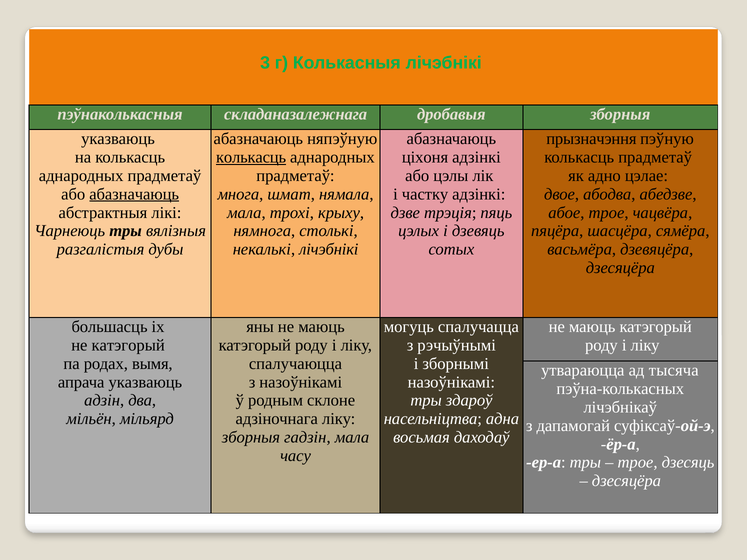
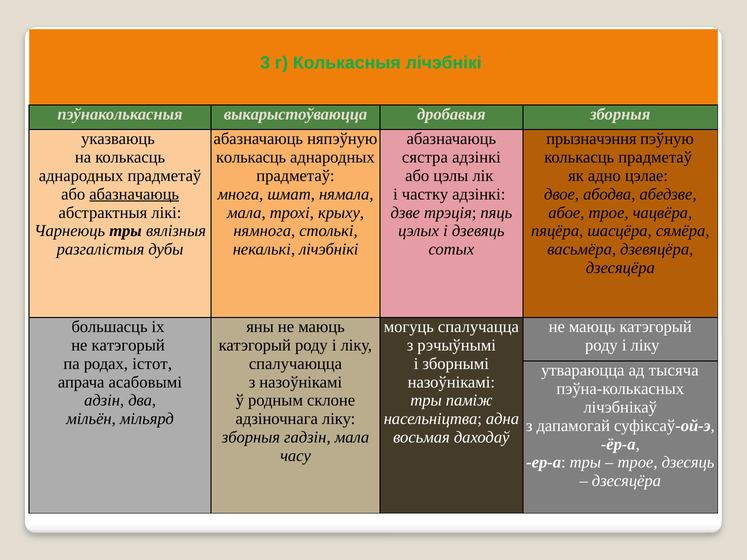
складаназалежнага: складаназалежнага -> выкарыстоўваюцца (296, 114)
колькасць underline: present -> none (251, 157)
ціхоня: ціхоня -> сястра (425, 157)
вымя: вымя -> істот (152, 364)
апрача указваюць: указваюць -> асабовымі (145, 382)
здароў: здароў -> паміж (469, 401)
